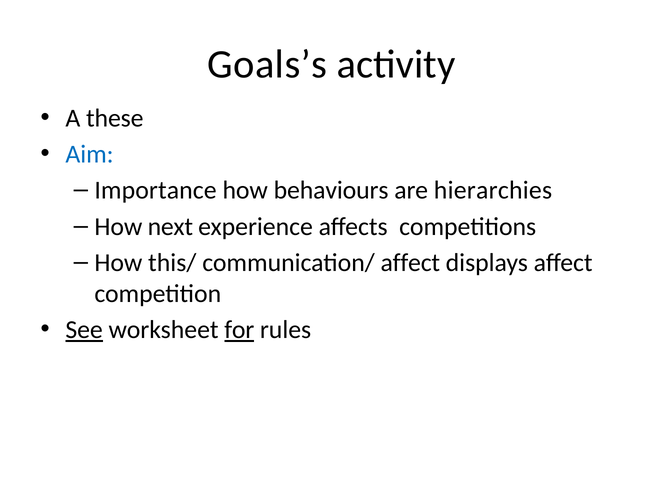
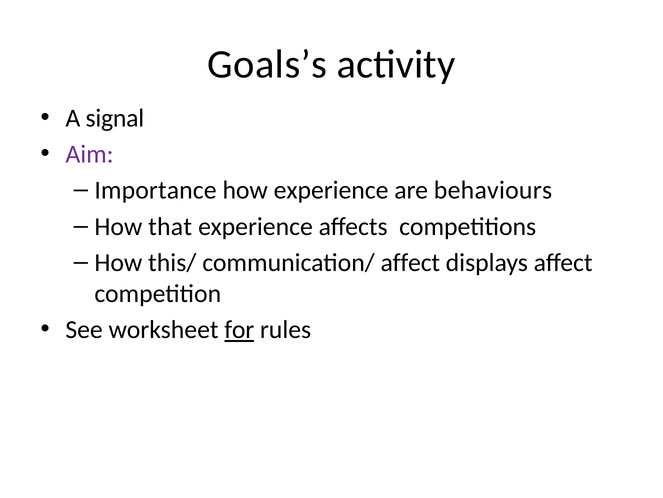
these: these -> signal (115, 118)
Aim colour: blue -> purple (90, 154)
how behaviours: behaviours -> experience (331, 190)
hierarchies: hierarchies -> behaviours (493, 190)
next: next -> that (170, 226)
See underline: present -> none (84, 329)
